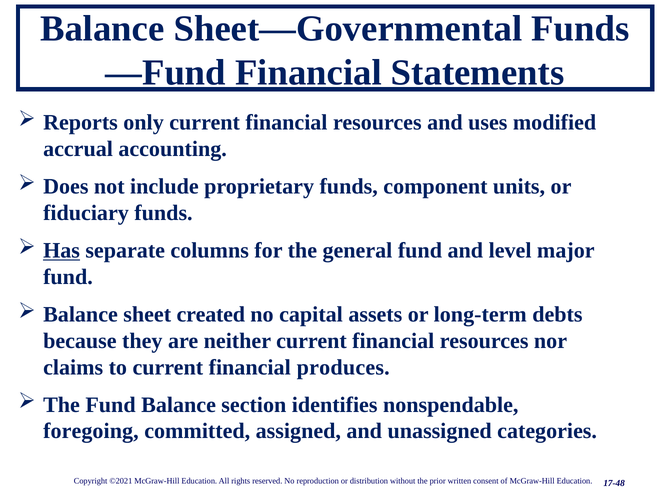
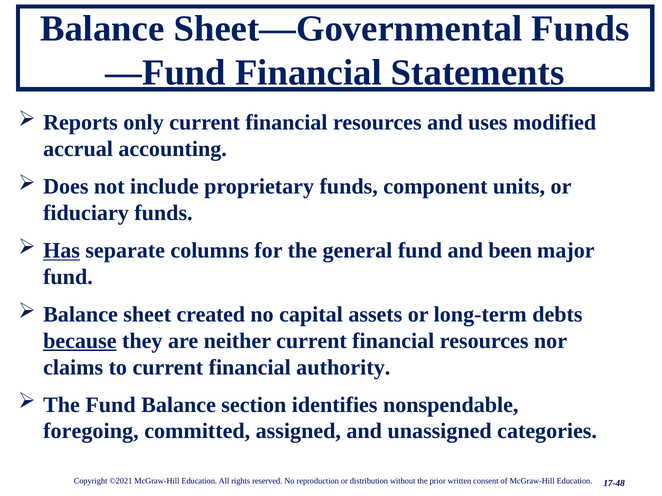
level: level -> been (510, 251)
because underline: none -> present (80, 341)
produces: produces -> authority (343, 368)
